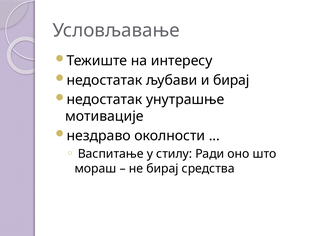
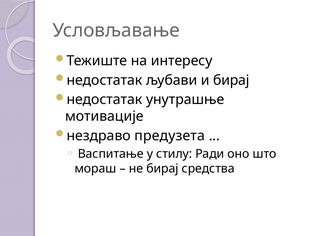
околности: околности -> предузета (170, 136)
